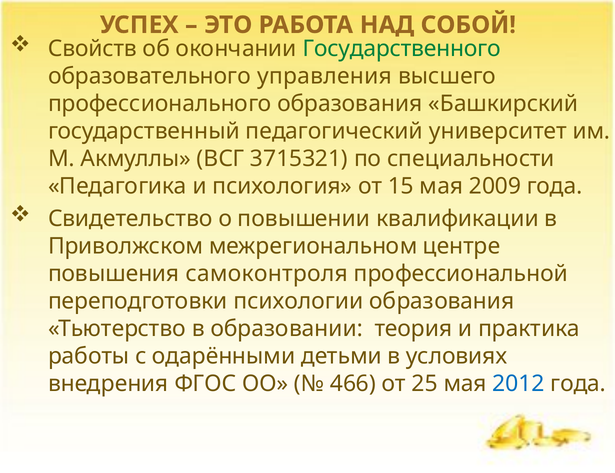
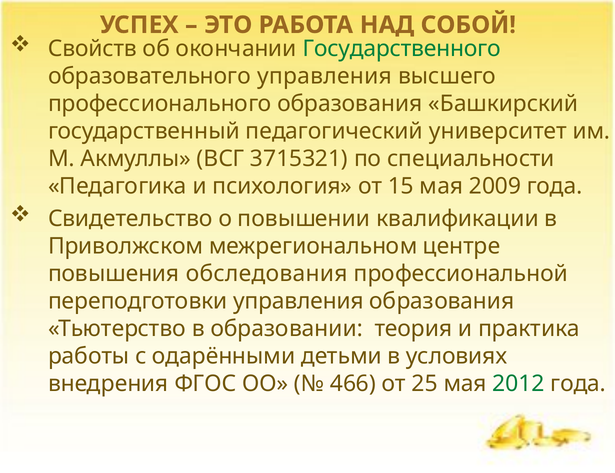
самоконтроля: самоконтроля -> обследования (267, 274)
переподготовки психологии: психологии -> управления (298, 301)
2012 colour: blue -> green (518, 384)
